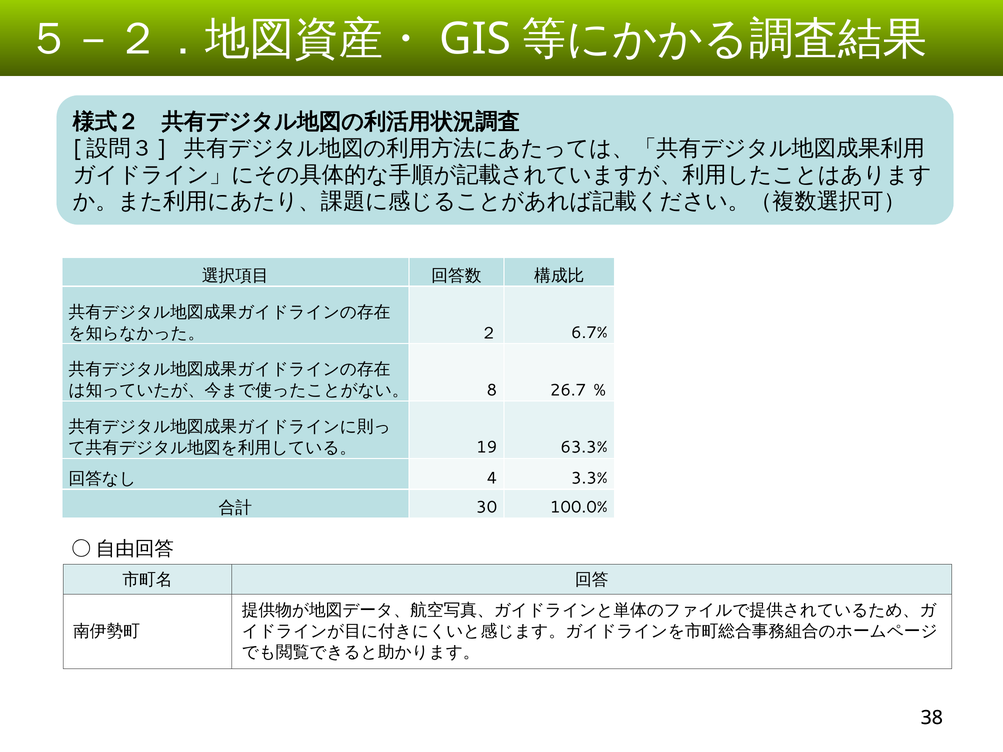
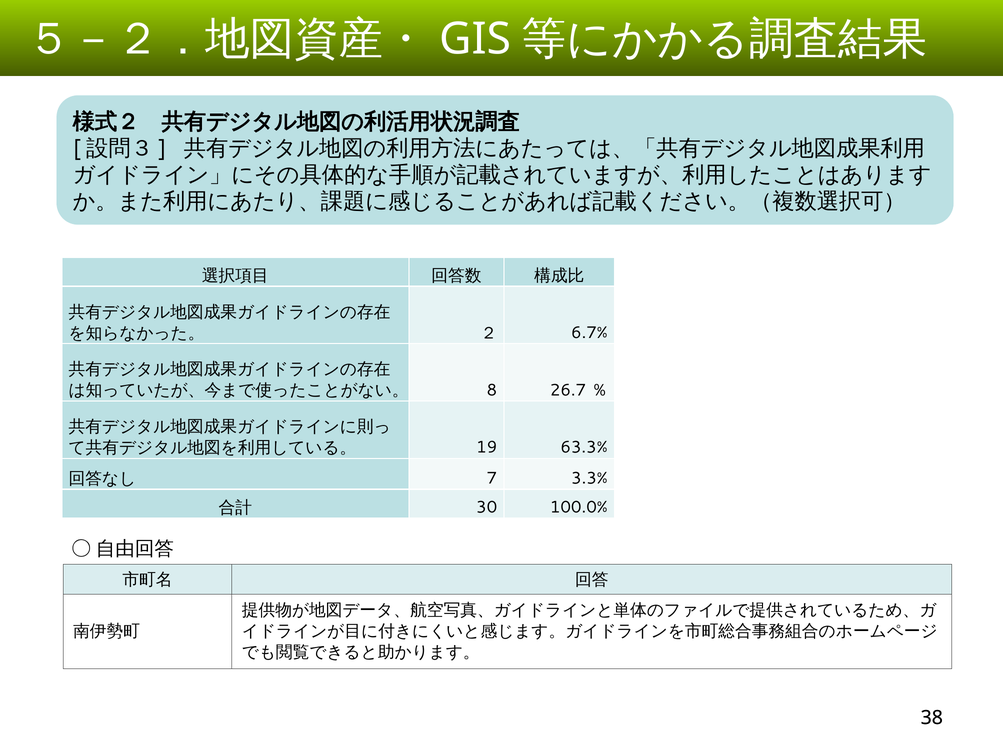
4: 4 -> 7 (492, 479)
